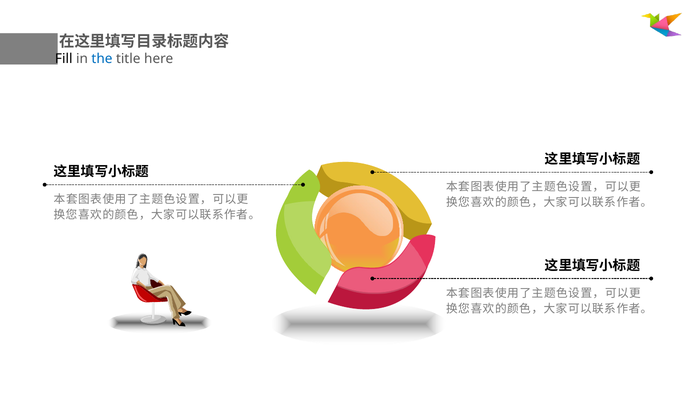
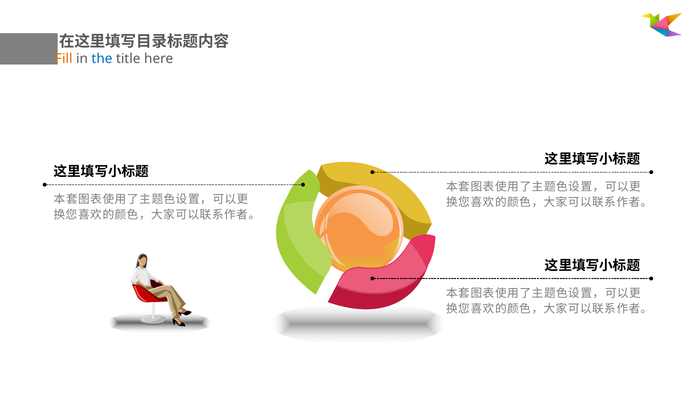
Fill colour: black -> orange (64, 59)
